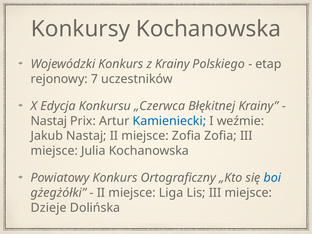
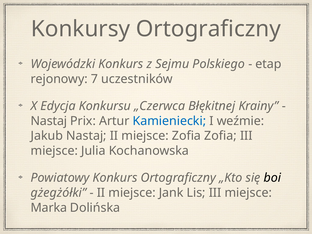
Konkursy Kochanowska: Kochanowska -> Ortograficzny (208, 29)
z Krainy: Krainy -> Sejmu (172, 64)
boi colour: blue -> black (272, 178)
Liga: Liga -> Jank (171, 193)
Dzieje: Dzieje -> Marka (49, 208)
